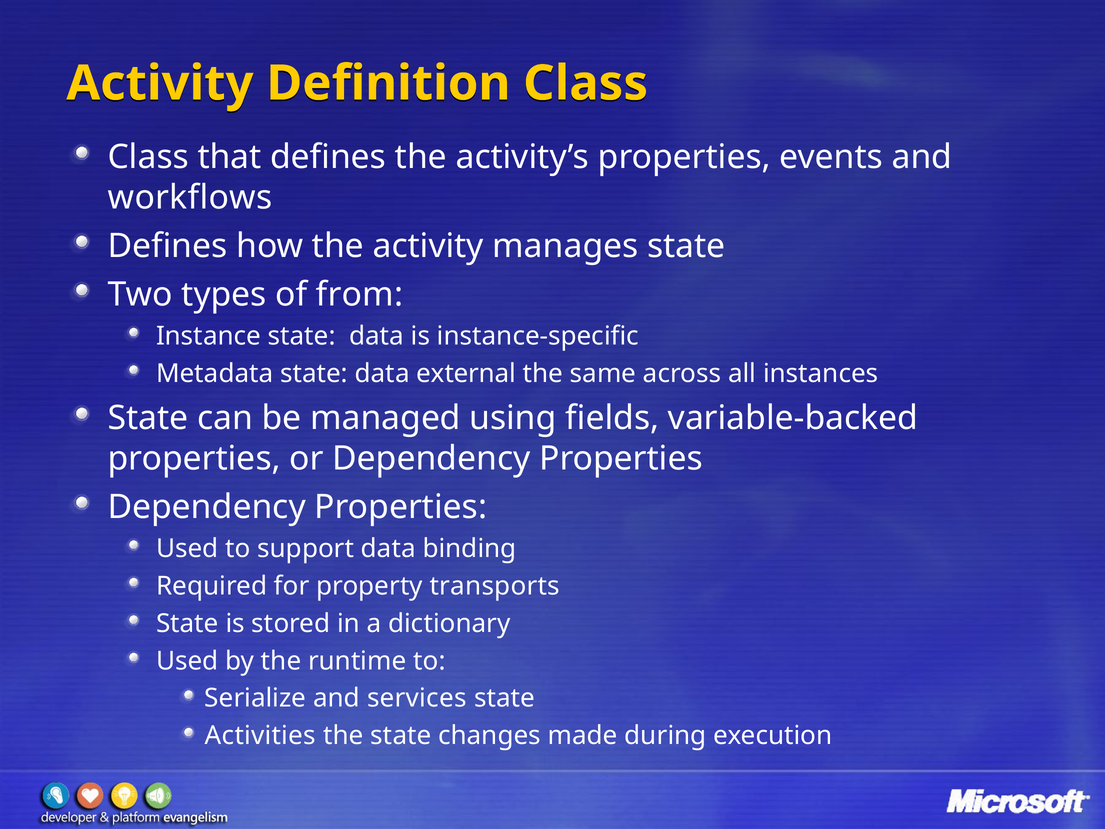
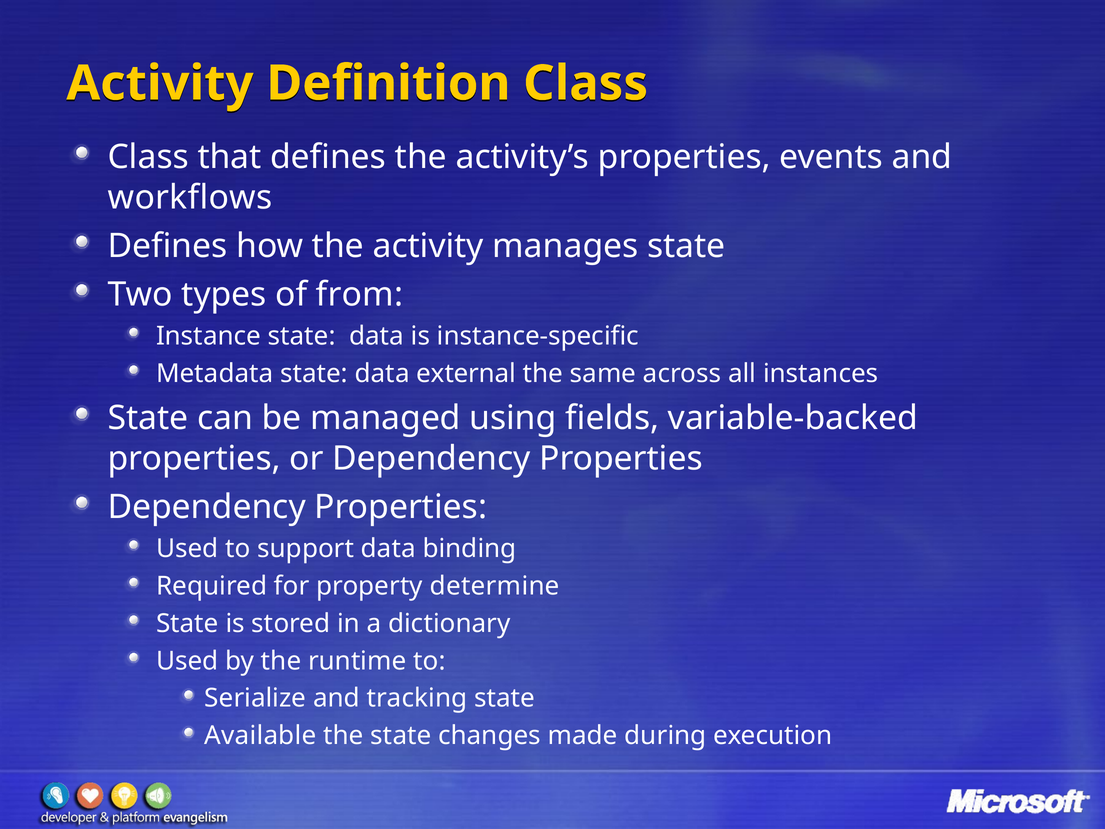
transports: transports -> determine (495, 586)
services: services -> tracking (417, 698)
Activities: Activities -> Available (260, 736)
